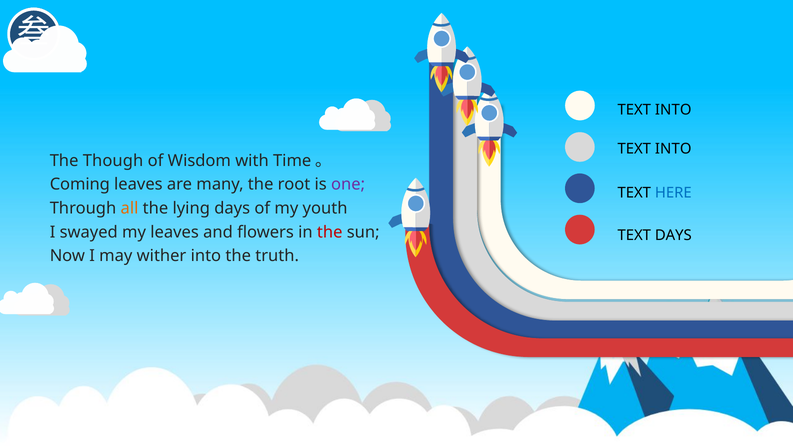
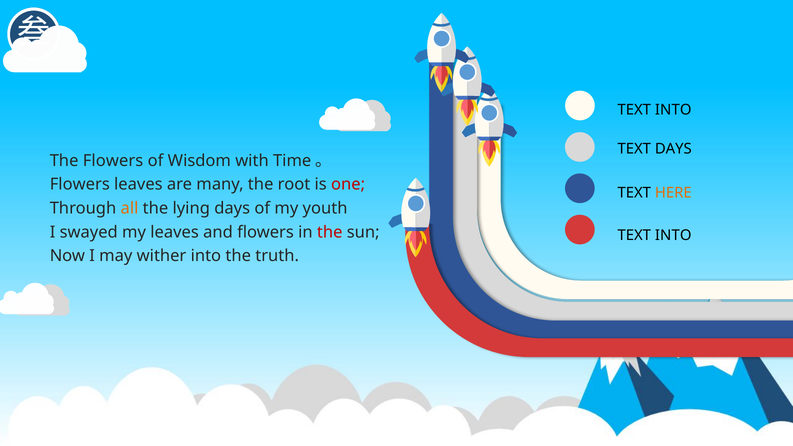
INTO: INTO -> DAYS (673, 149)
The Though: Though -> Flowers (113, 161)
Coming: Coming -> Flowers (80, 185)
one colour: purple -> red (348, 185)
HERE colour: blue -> orange (673, 193)
DAYS: DAYS -> INTO (673, 235)
